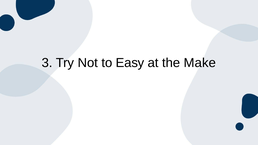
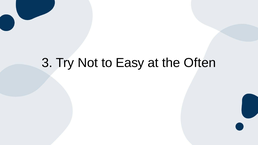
Make: Make -> Often (200, 63)
